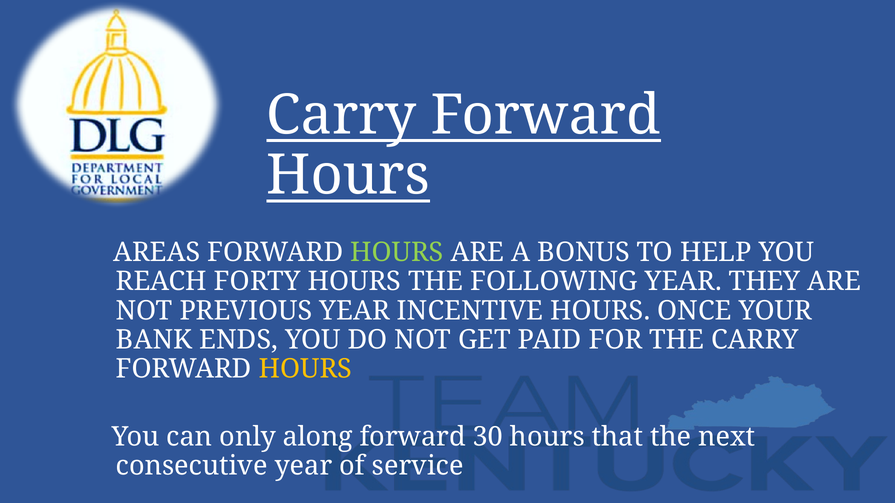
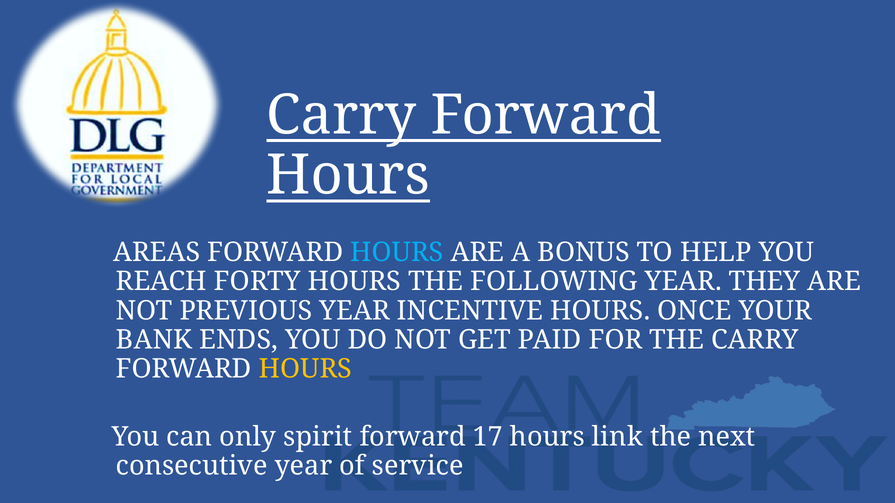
HOURS colour: light green -> light blue (397, 253)
along: along -> spirit (318, 437)
30: 30 -> 17 (488, 437)
that: that -> link (617, 437)
